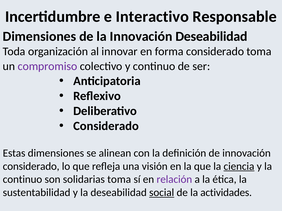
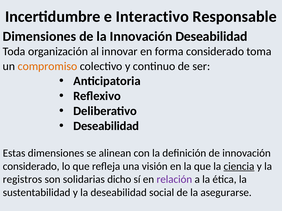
compromiso colour: purple -> orange (48, 66)
Considerado: Considerado -> Deseabilidad (106, 126)
continuo: continuo -> registros (22, 180)
solidarias toma: toma -> dicho (119, 180)
social underline: present -> none (162, 193)
actividades: actividades -> asegurarse (226, 193)
